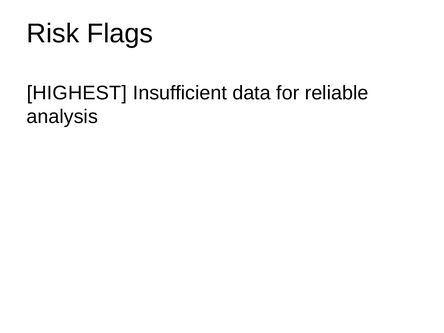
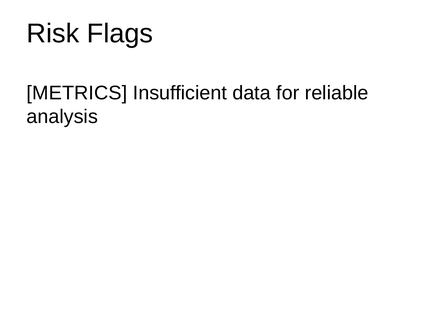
HIGHEST: HIGHEST -> METRICS (77, 93)
